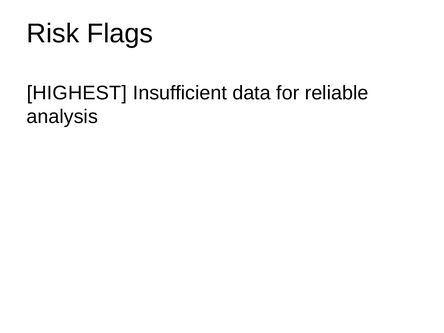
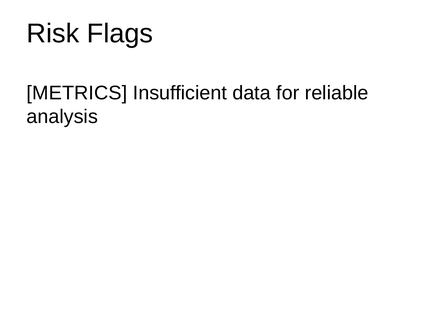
HIGHEST: HIGHEST -> METRICS (77, 93)
